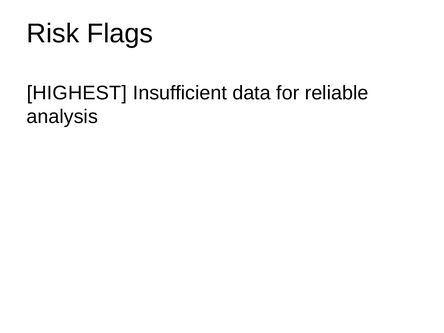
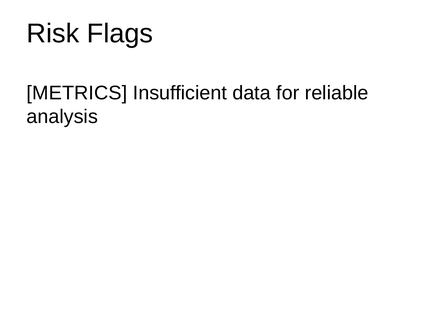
HIGHEST: HIGHEST -> METRICS (77, 93)
